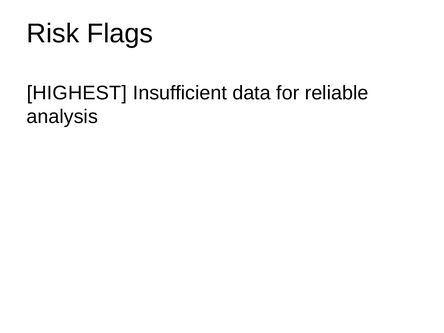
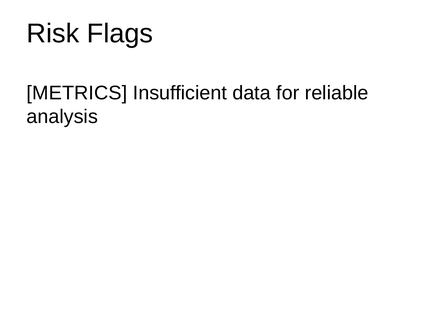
HIGHEST: HIGHEST -> METRICS (77, 93)
